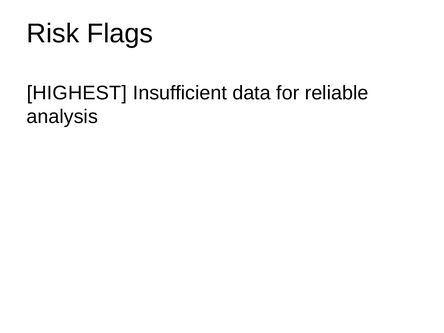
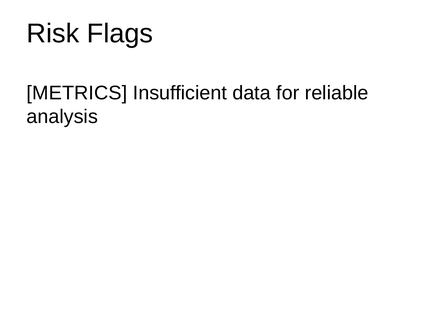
HIGHEST: HIGHEST -> METRICS (77, 93)
